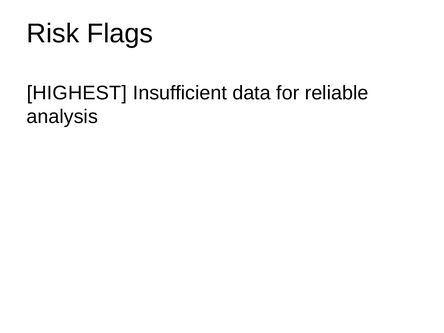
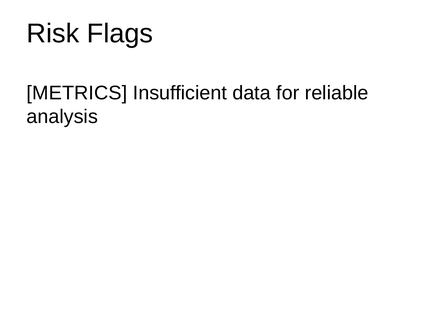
HIGHEST: HIGHEST -> METRICS (77, 93)
